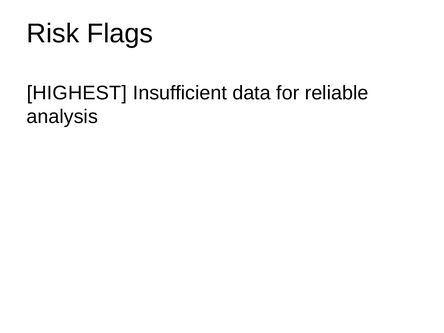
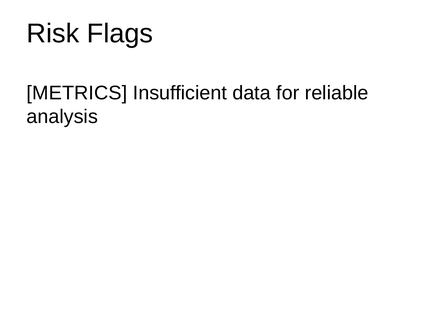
HIGHEST: HIGHEST -> METRICS (77, 93)
